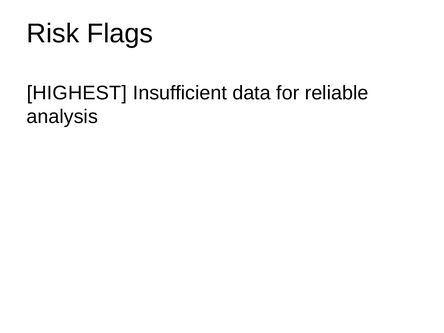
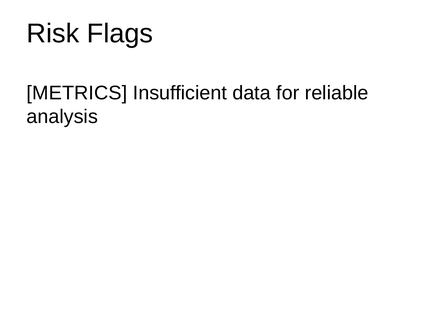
HIGHEST: HIGHEST -> METRICS (77, 93)
